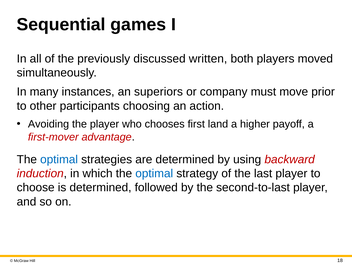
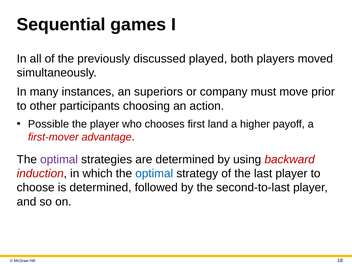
written: written -> played (208, 59)
Avoiding: Avoiding -> Possible (49, 124)
optimal colour: blue -> purple (59, 159)
